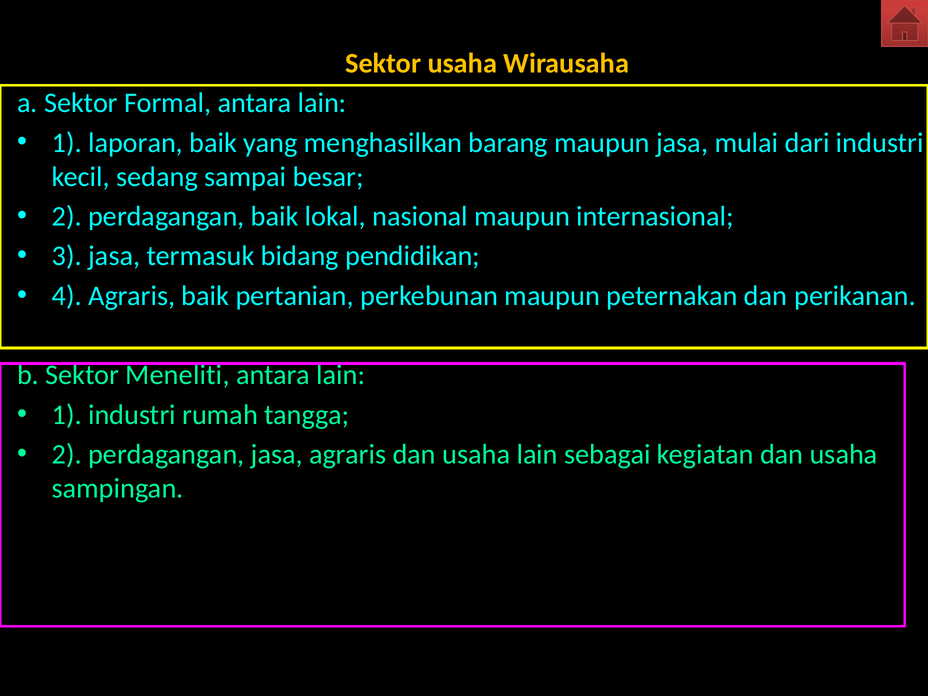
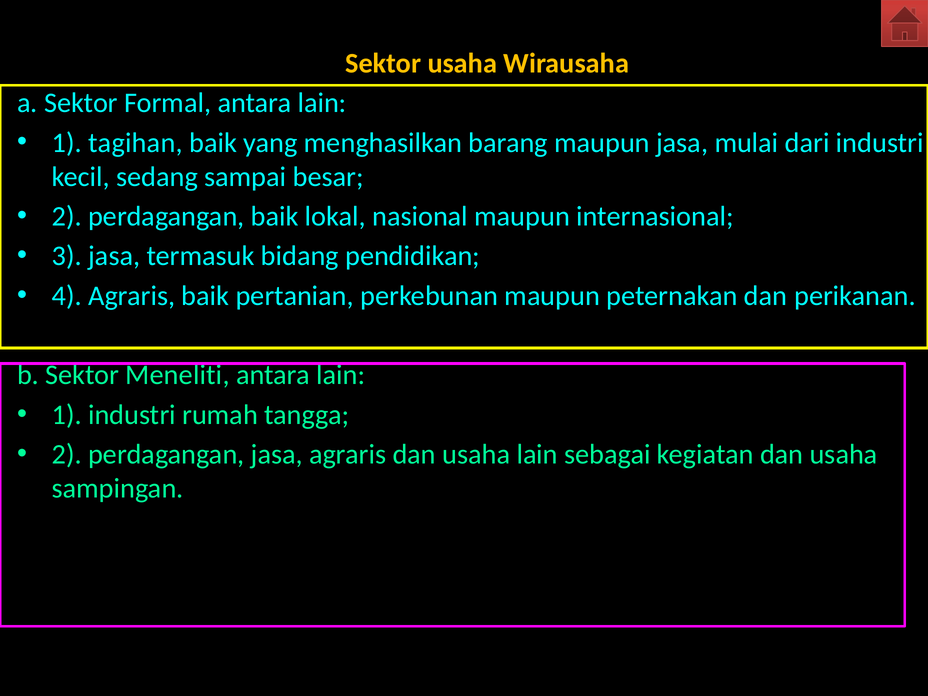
laporan: laporan -> tagihan (135, 143)
